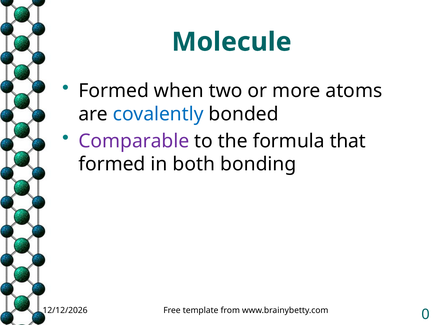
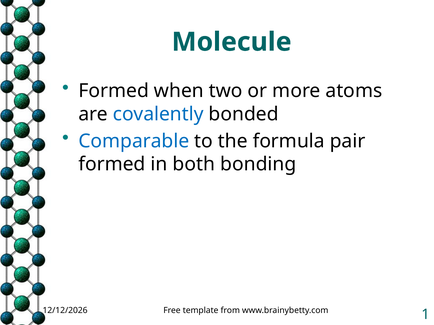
Comparable colour: purple -> blue (134, 141)
that: that -> pair (348, 141)
0: 0 -> 1 (426, 315)
